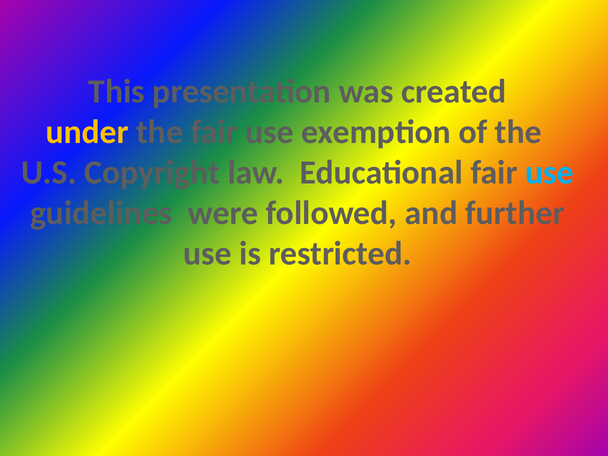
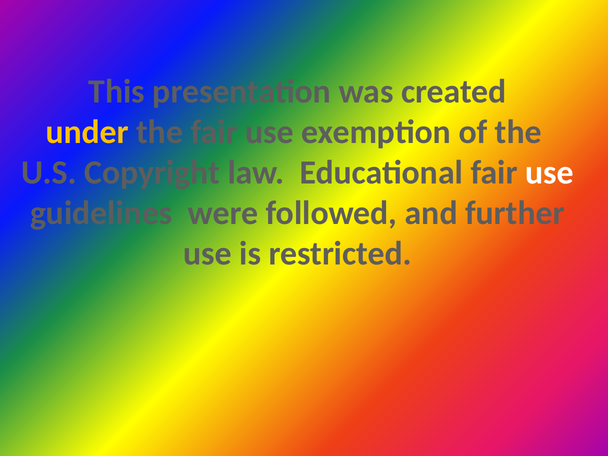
use colour: light blue -> white (549, 173)
